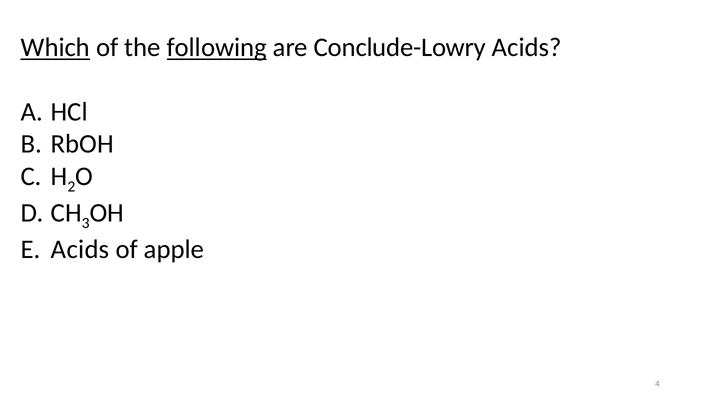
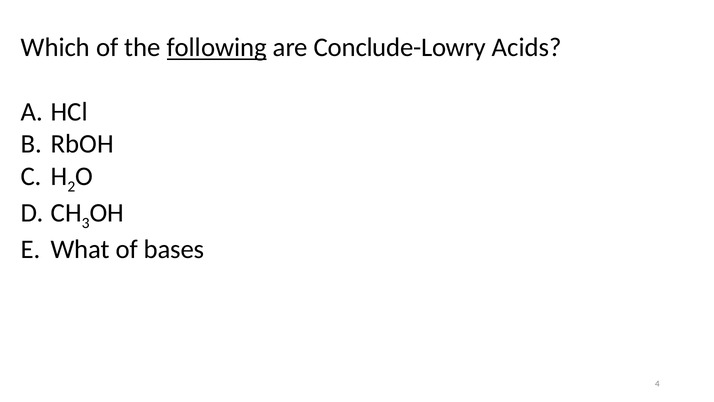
Which underline: present -> none (55, 48)
Acids: Acids -> What (80, 249)
apple: apple -> bases (174, 249)
